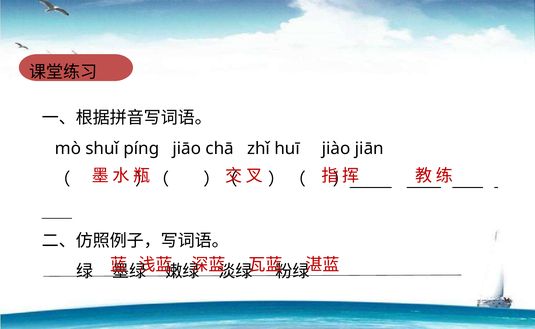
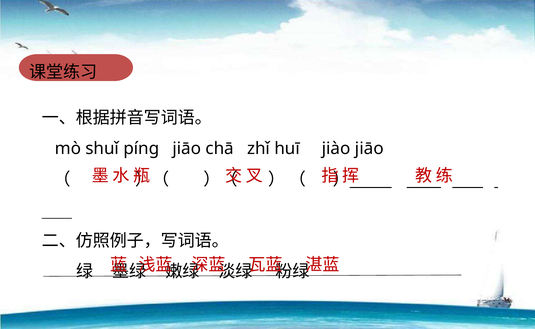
jiào jiān: jiān -> jiāo (369, 149)
